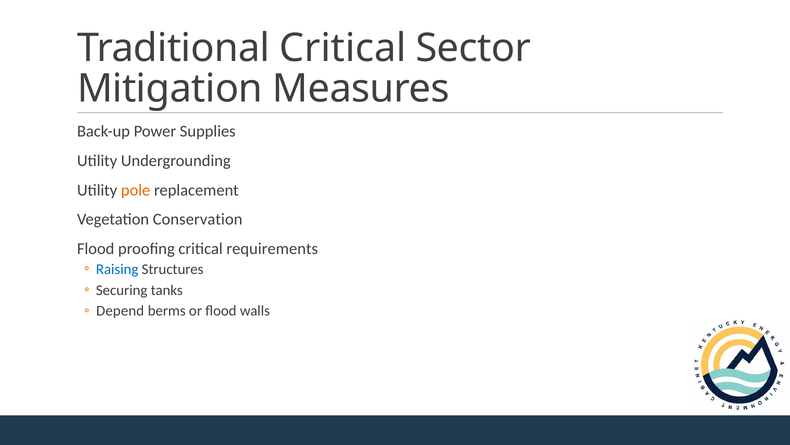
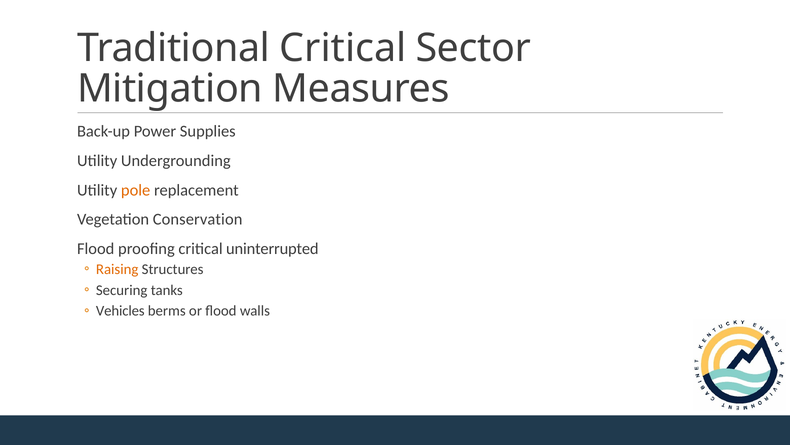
requirements: requirements -> uninterrupted (272, 249)
Raising colour: blue -> orange (117, 269)
Depend: Depend -> Vehicles (120, 311)
